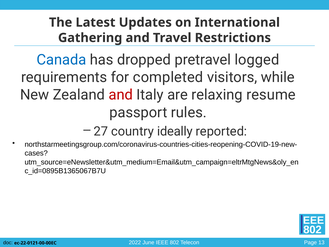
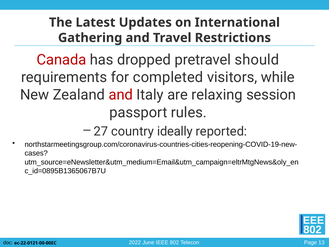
Canada colour: blue -> red (61, 60)
logged: logged -> should (257, 60)
resume: resume -> session (271, 95)
